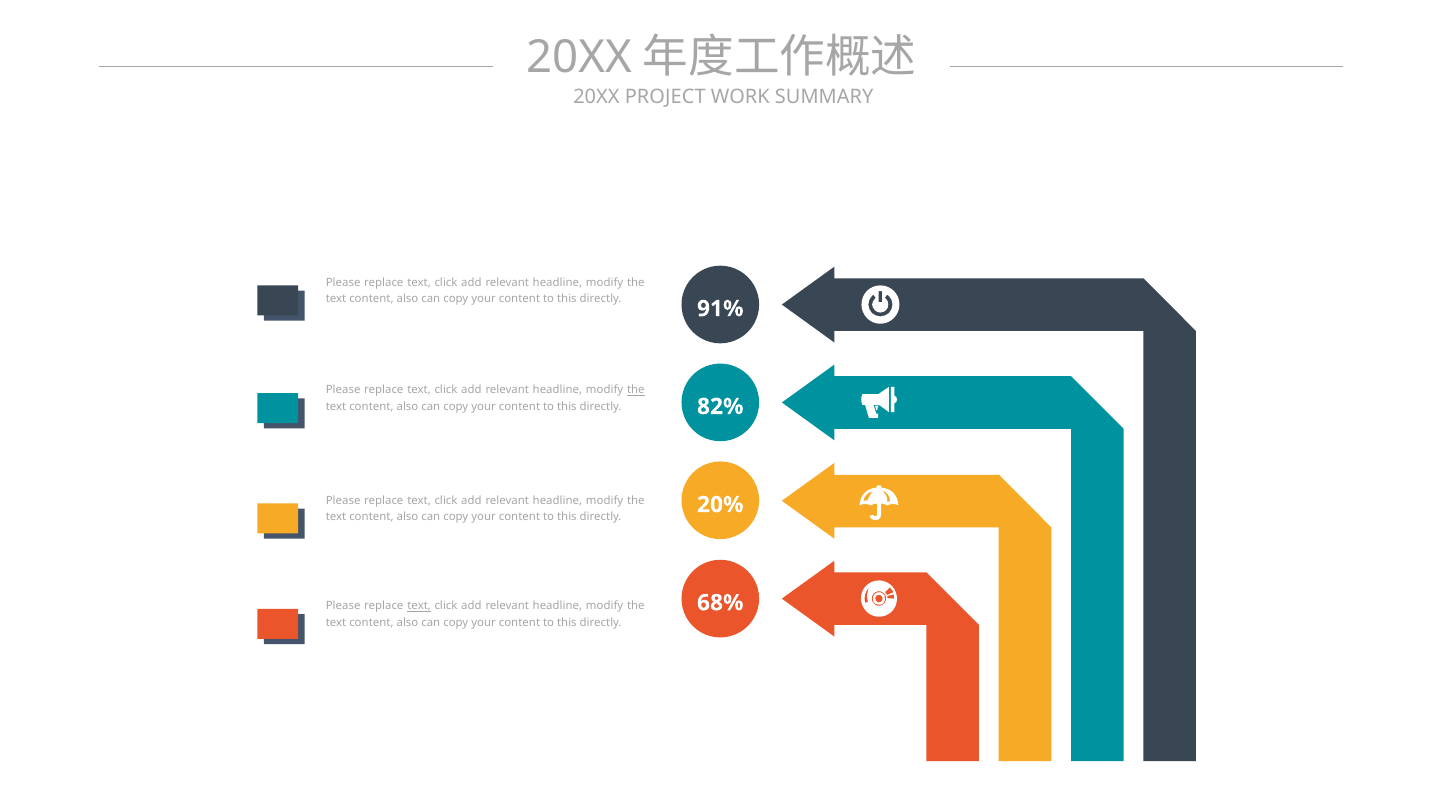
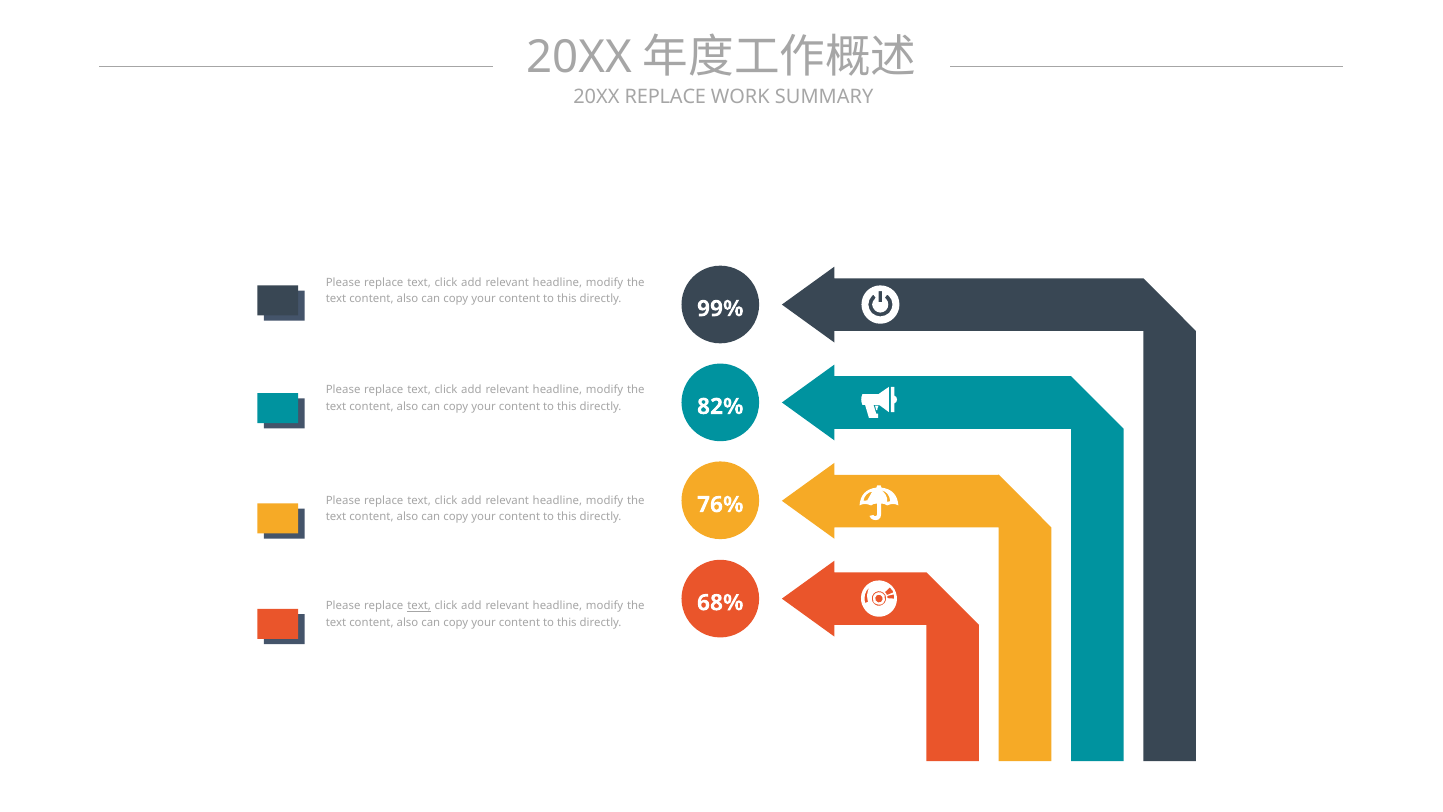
20XX PROJECT: PROJECT -> REPLACE (665, 97)
91%: 91% -> 99% (720, 309)
the underline: present -> none (636, 390)
20%: 20% -> 76% (720, 504)
